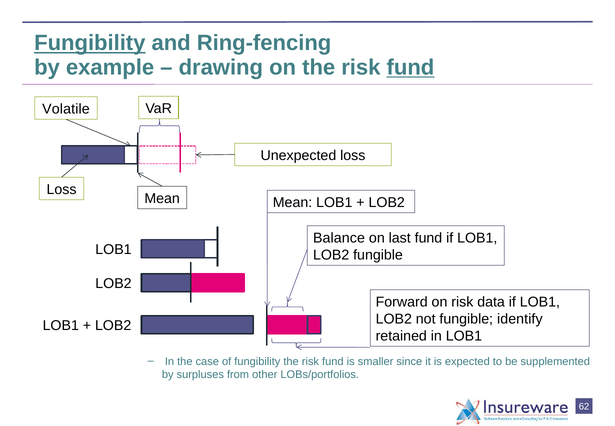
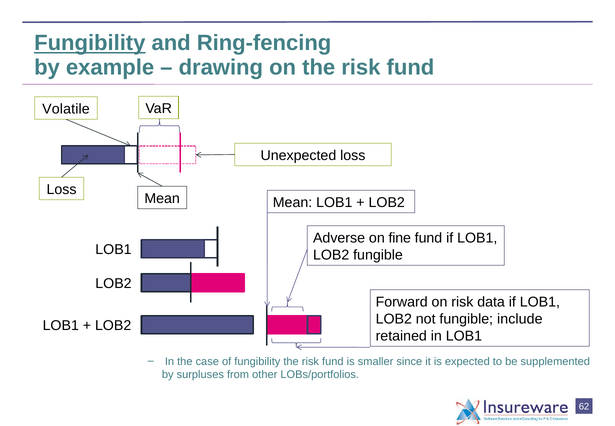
fund underline: present -> none (410, 68)
Balance: Balance -> Adverse (339, 238)
last: last -> fine (400, 238)
identify: identify -> include (520, 319)
